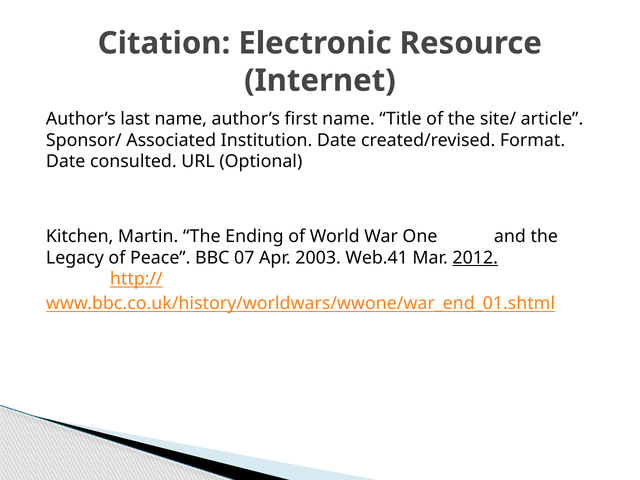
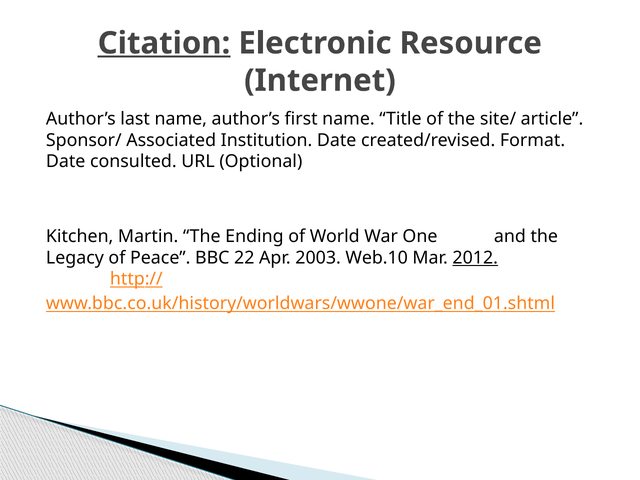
Citation underline: none -> present (164, 43)
07: 07 -> 22 (244, 258)
Web.41: Web.41 -> Web.10 (377, 258)
